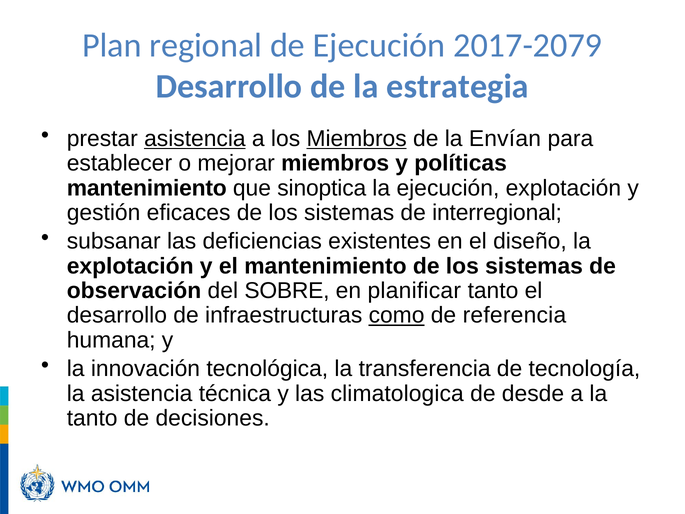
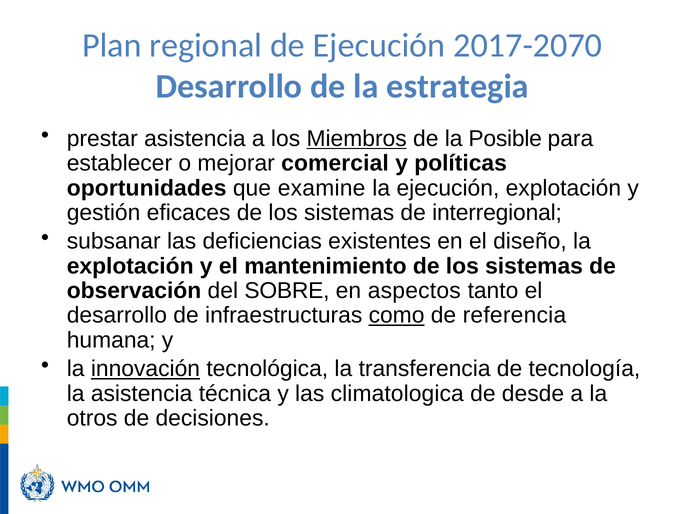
2017-2079: 2017-2079 -> 2017-2070 (528, 45)
asistencia underline: present -> none (195, 139)
Envían: Envían -> Posible (505, 139)
mejorar miembros: miembros -> comercial (335, 163)
mantenimiento: mantenimiento -> oportunidades (147, 188)
sinoptica: sinoptica -> examine (322, 188)
planificar: planificar -> aspectos (414, 291)
innovación underline: none -> present (145, 369)
tanto: tanto -> otros (92, 418)
